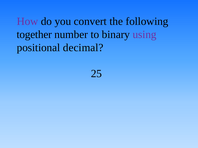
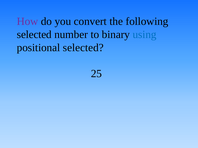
together: together -> selected (34, 35)
using colour: purple -> blue (145, 35)
positional decimal: decimal -> selected (83, 48)
